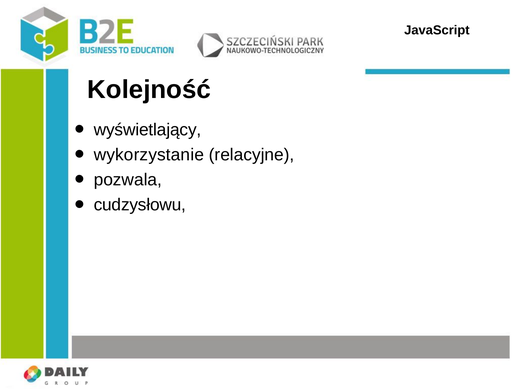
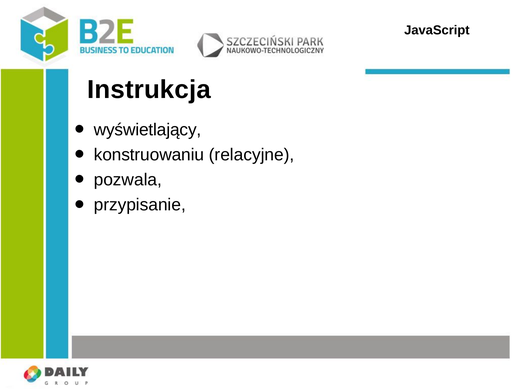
Kolejność: Kolejność -> Instrukcja (149, 90)
wykorzystanie: wykorzystanie -> konstruowaniu (149, 155)
cudzysłowu: cudzysłowu -> przypisanie (140, 205)
